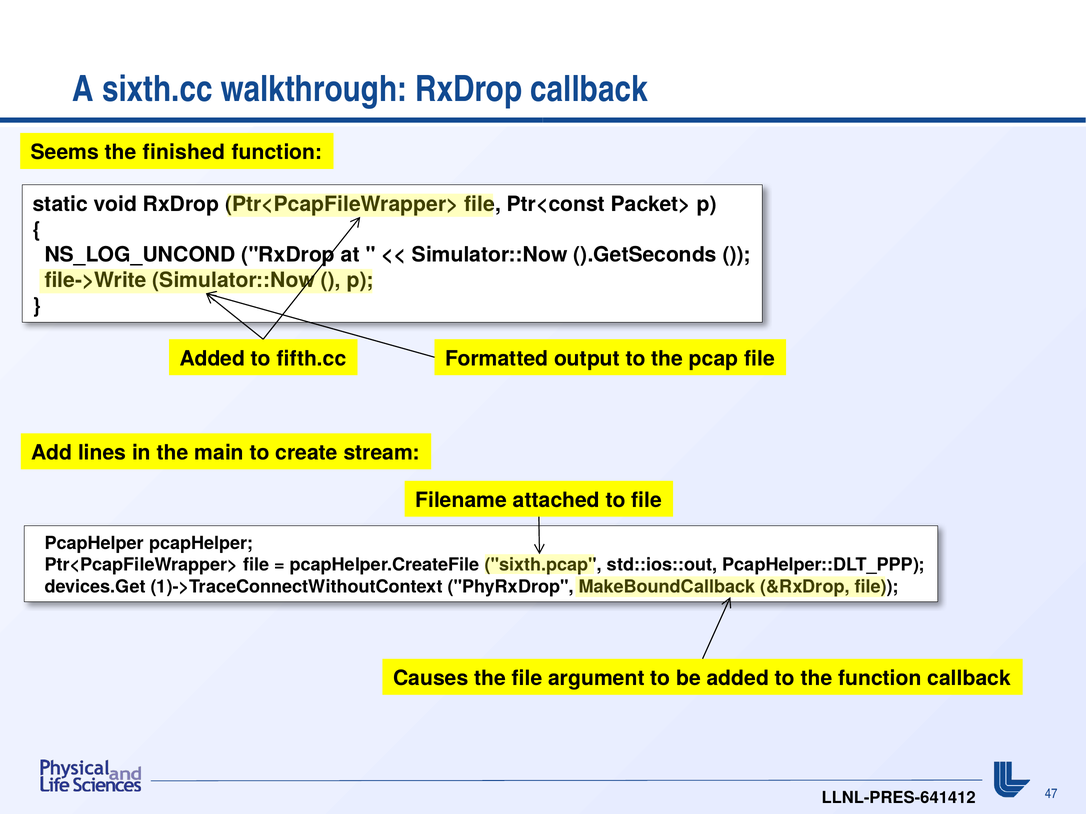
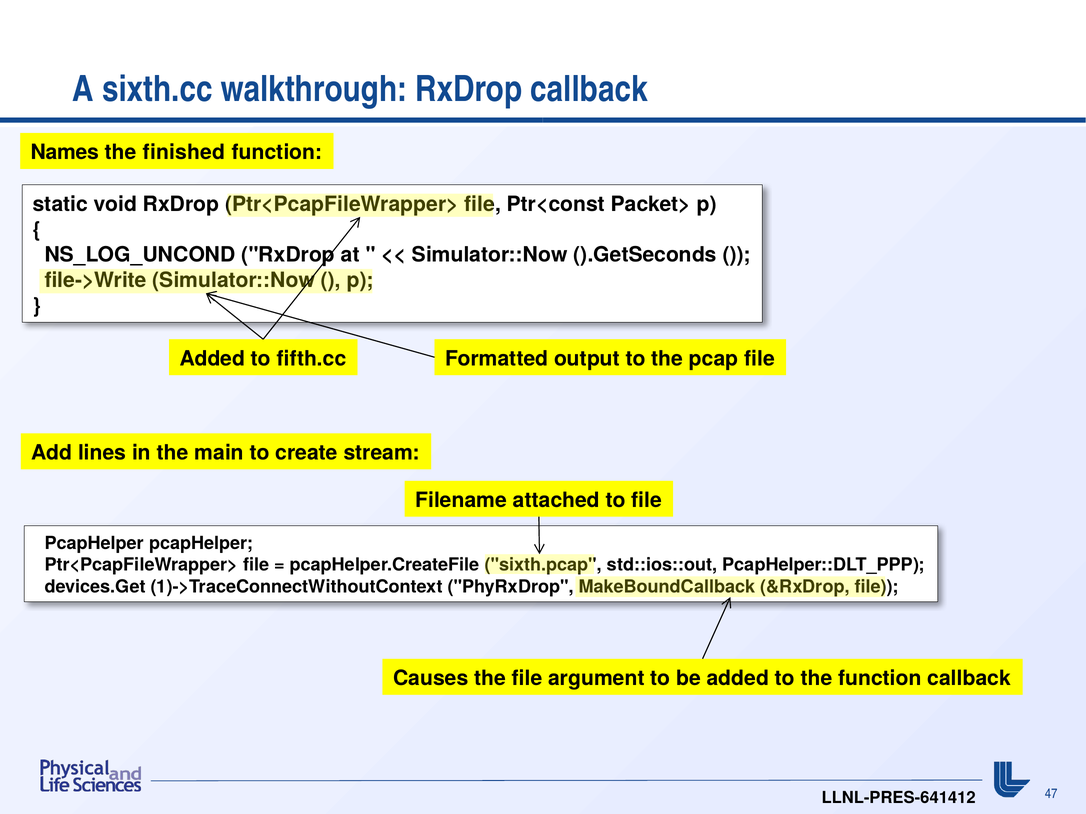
Seems: Seems -> Names (65, 153)
